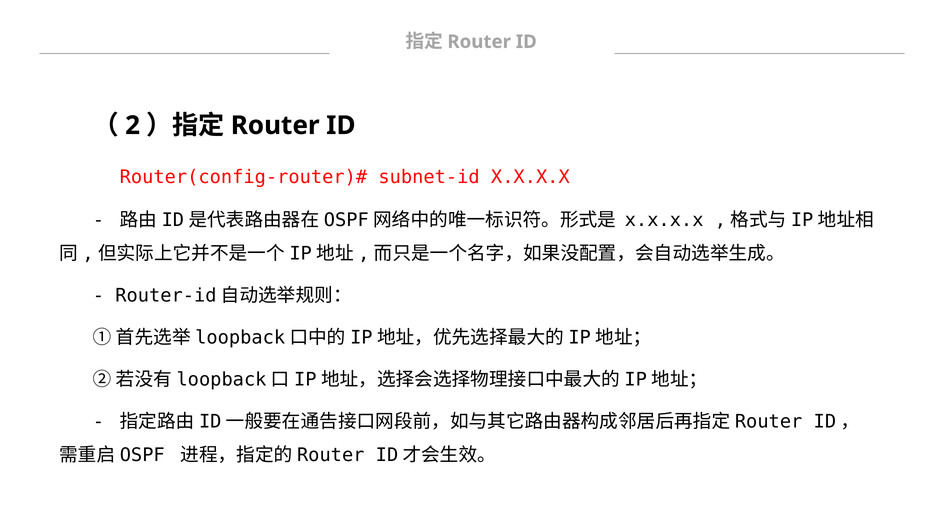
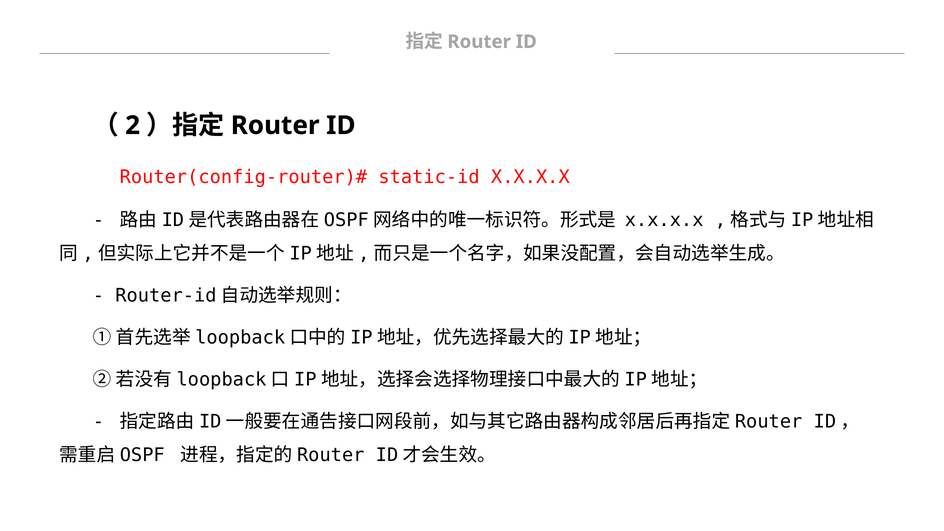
subnet-id: subnet-id -> static-id (429, 177)
